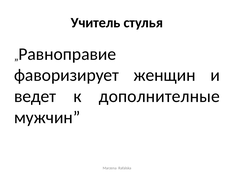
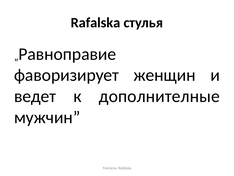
Учитель: Учитель -> Rafalska (96, 23)
